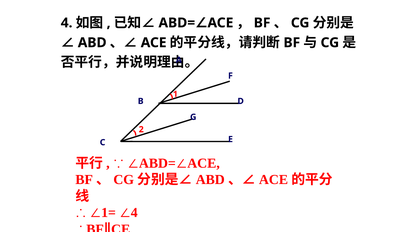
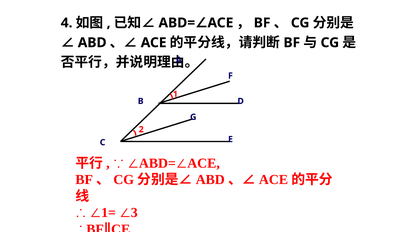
4: 4 -> 3 (134, 213)
